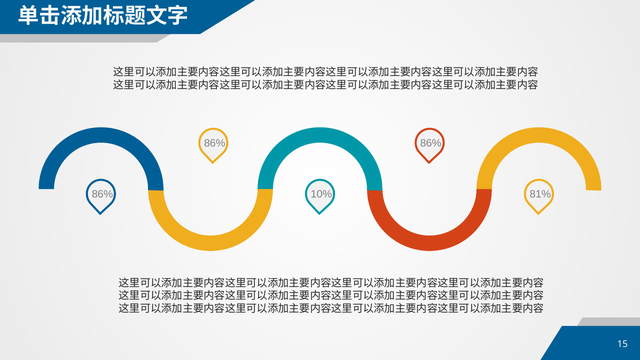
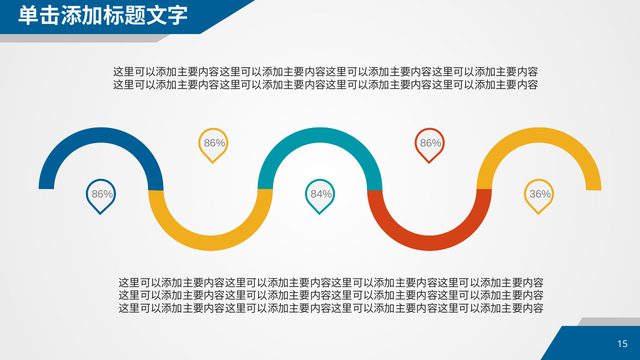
81%: 81% -> 36% (540, 194)
10%: 10% -> 84% (321, 194)
